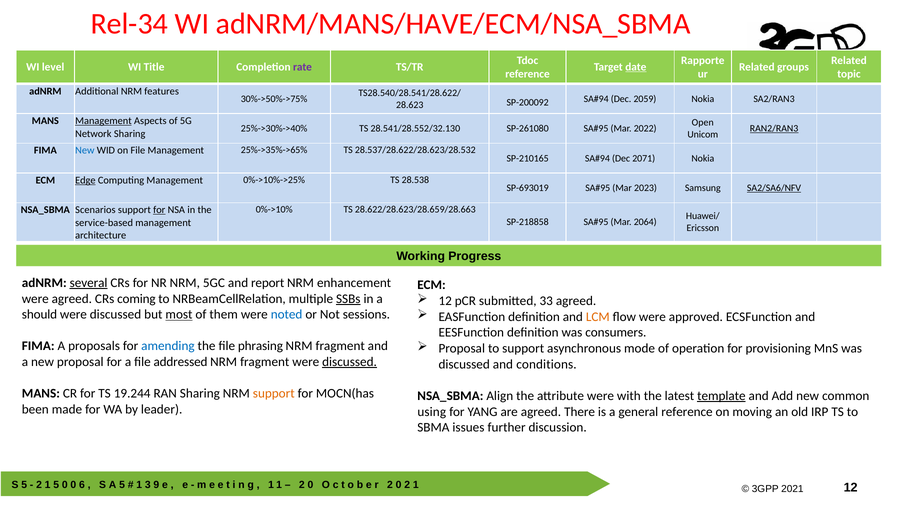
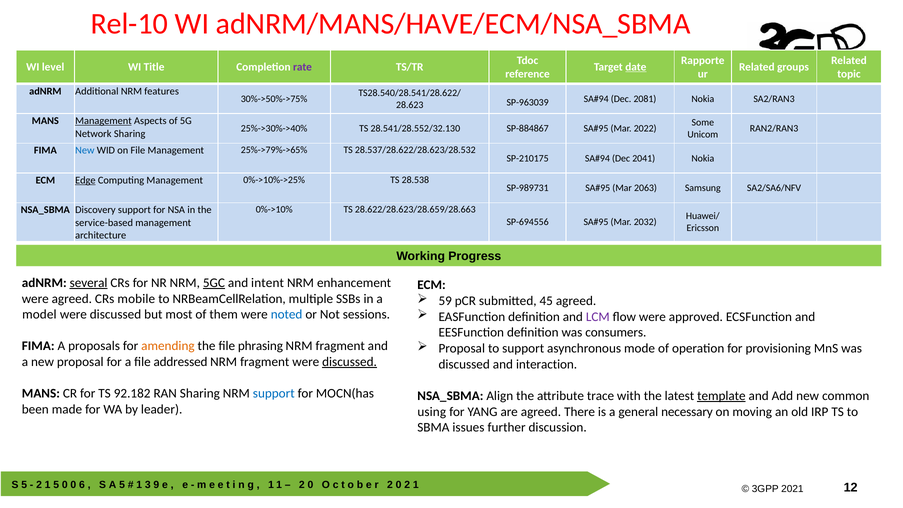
Rel-34: Rel-34 -> Rel-10 (129, 24)
SP-200092: SP-200092 -> SP-963039 (528, 103)
2059: 2059 -> 2081 (645, 99)
Open: Open -> Some (703, 123)
RAN2/RAN3 underline: present -> none (774, 129)
SP-261080: SP-261080 -> SP-884867 (528, 129)
25%->35%->65%: 25%->35%->65% -> 25%->79%->65% (274, 150)
SP-210165: SP-210165 -> SP-210175 (528, 158)
2071: 2071 -> 2041 (644, 158)
SP-693019: SP-693019 -> SP-989731 (528, 188)
2023: 2023 -> 2063 (646, 188)
SA2/SA6/NFV underline: present -> none (774, 188)
Scenarios: Scenarios -> Discovery (95, 210)
for underline: present -> none (159, 210)
SP-218858: SP-218858 -> SP-694556 (528, 222)
2064: 2064 -> 2032 (645, 222)
5GC underline: none -> present (214, 283)
report: report -> intent (268, 283)
coming: coming -> mobile (136, 299)
SSBs underline: present -> none (348, 299)
12: 12 -> 59 (445, 301)
33: 33 -> 45 (546, 301)
should: should -> model (39, 314)
most underline: present -> none (179, 314)
LCM colour: orange -> purple (598, 317)
amending colour: blue -> orange (168, 346)
conditions: conditions -> interaction (547, 364)
19.244: 19.244 -> 92.182 (132, 394)
support colour: orange -> blue (274, 394)
attribute were: were -> trace (601, 396)
general reference: reference -> necessary (687, 412)
